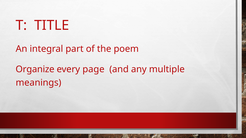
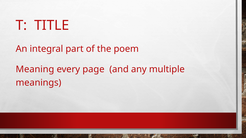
Organize: Organize -> Meaning (35, 70)
